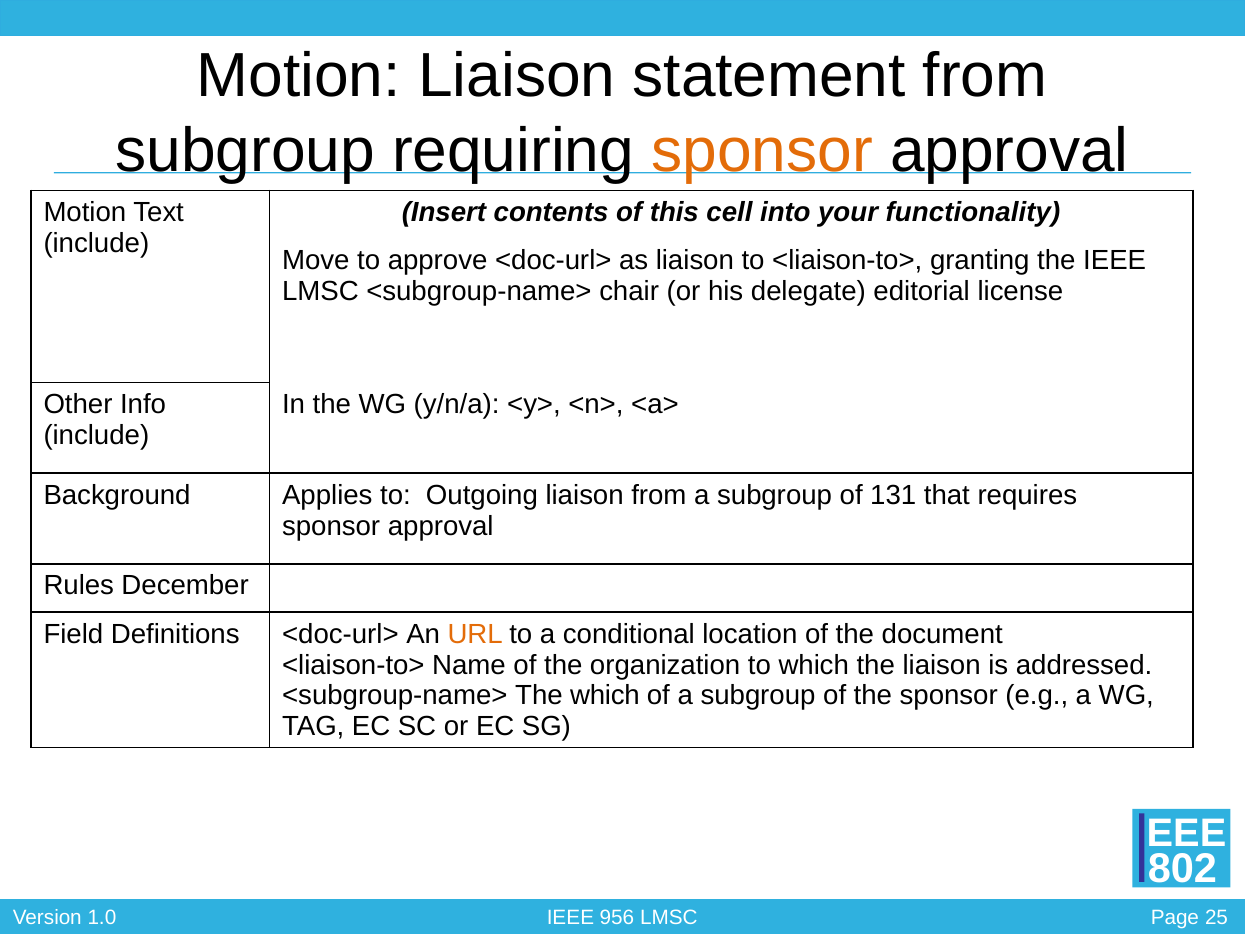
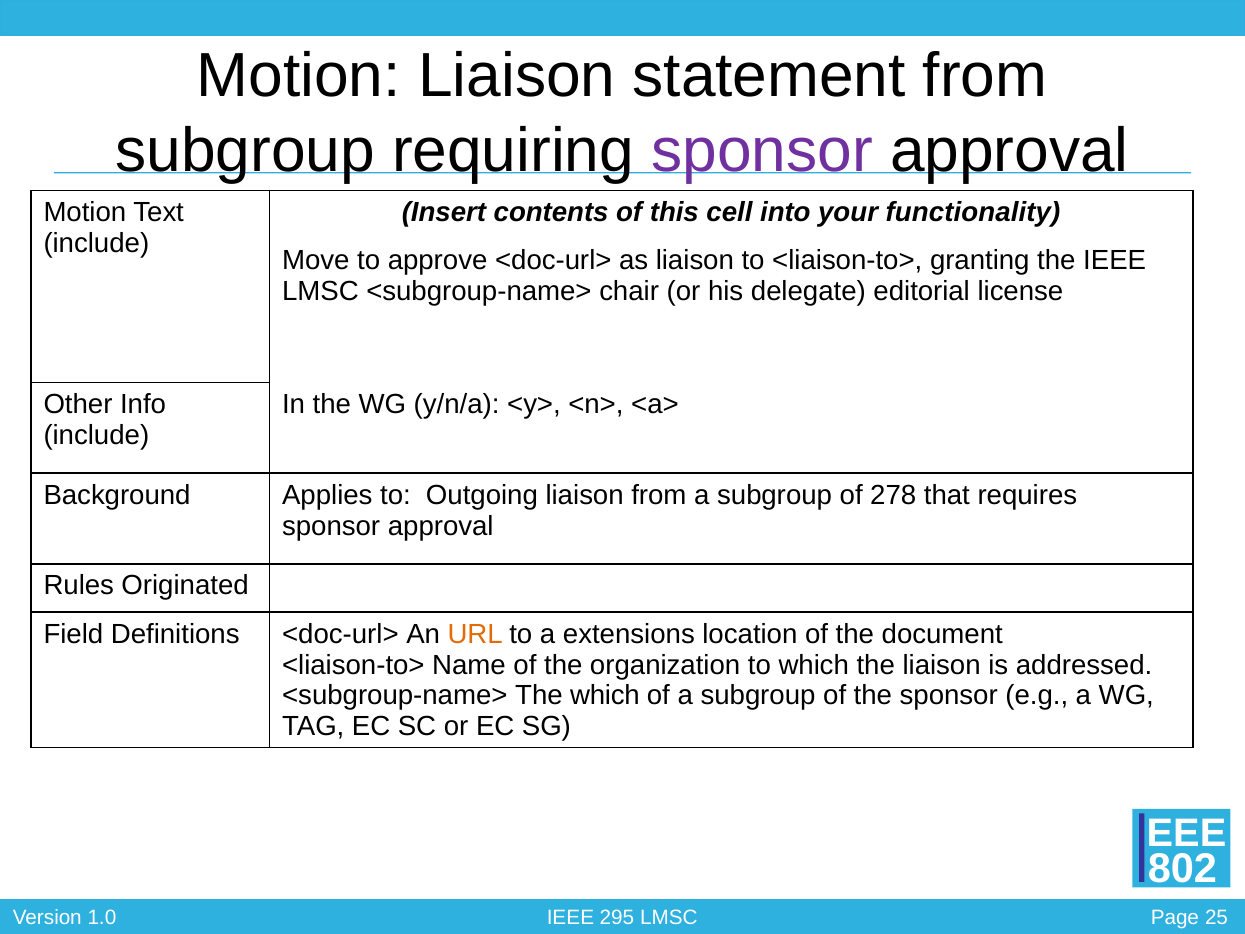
sponsor colour: orange -> purple (762, 151)
131: 131 -> 278 (893, 495)
December: December -> Originated (185, 586)
conditional: conditional -> extensions (629, 634)
956: 956 -> 295 (617, 917)
